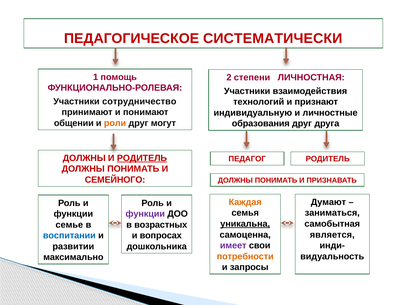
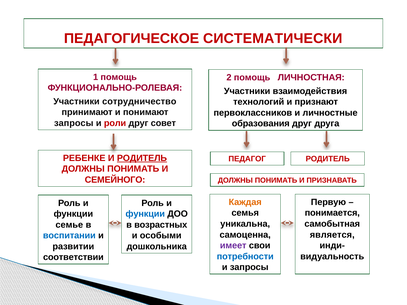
2 степени: степени -> помощь (252, 78)
индивидуальную: индивидуальную -> первоклассников (253, 113)
общении: общении -> запросы (74, 123)
роли colour: orange -> red (115, 123)
могут: могут -> совет (163, 123)
ДОЛЖНЫ: ДОЛЖНЫ -> РЕБЕНКЕ (84, 158)
Думают: Думают -> Первую (328, 202)
заниматься: заниматься -> понимается (332, 213)
функции colour: purple -> blue (145, 214)
уникальна underline: present -> none (245, 224)
вопросах: вопросах -> особыми (161, 236)
потребности colour: orange -> blue (245, 257)
максимально: максимально -> соответствии (73, 257)
